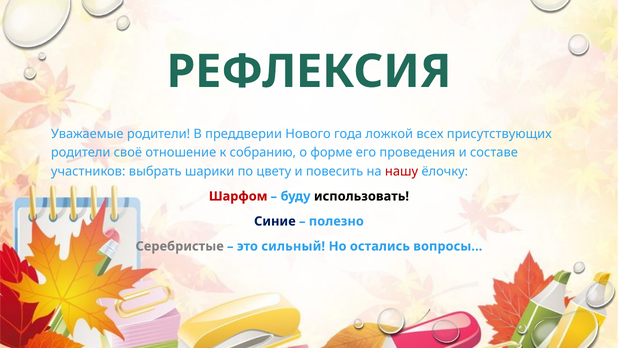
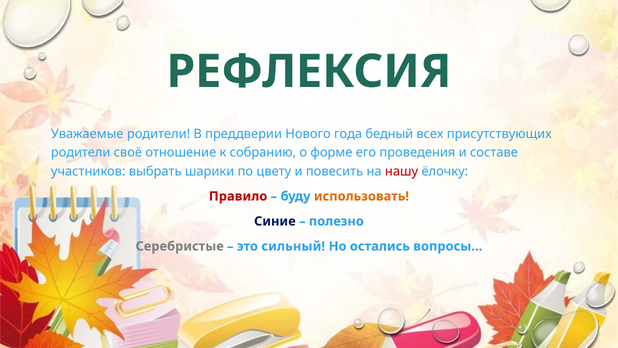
ложкой: ложкой -> бедный (389, 134)
Шарфом: Шарфом -> Правило (238, 196)
использовать colour: black -> orange (361, 196)
